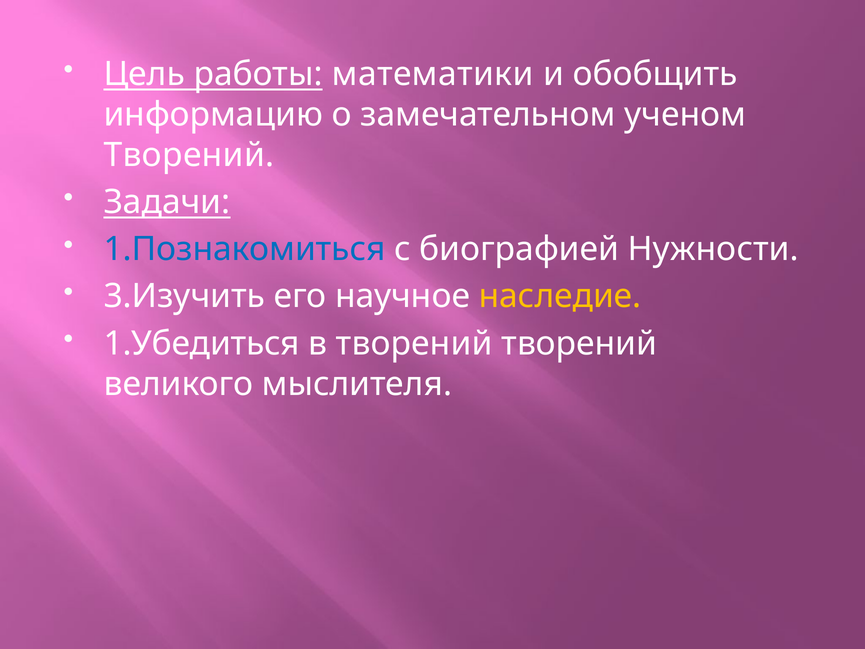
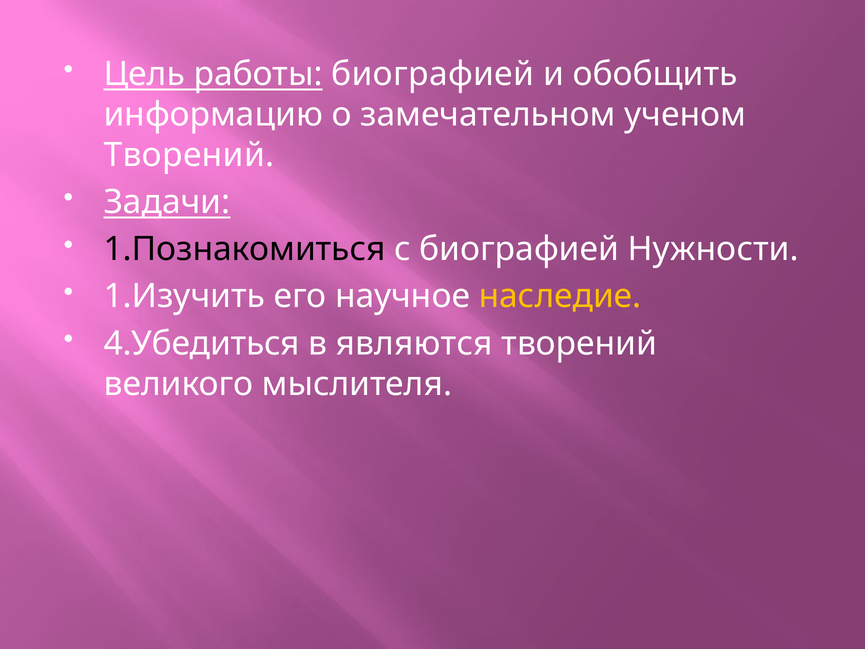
работы математики: математики -> биографией (433, 74)
1.Познакомиться colour: blue -> black (245, 249)
3.Изучить: 3.Изучить -> 1.Изучить (184, 296)
1.Убедиться: 1.Убедиться -> 4.Убедиться (202, 343)
в творений: творений -> являются (414, 343)
